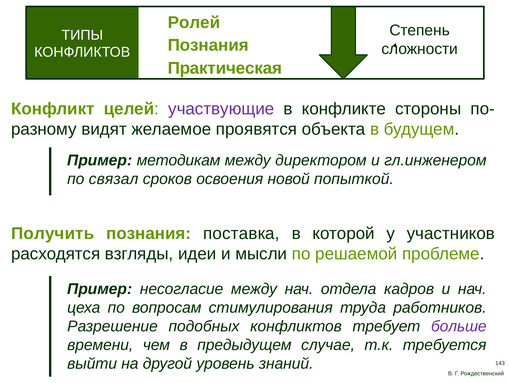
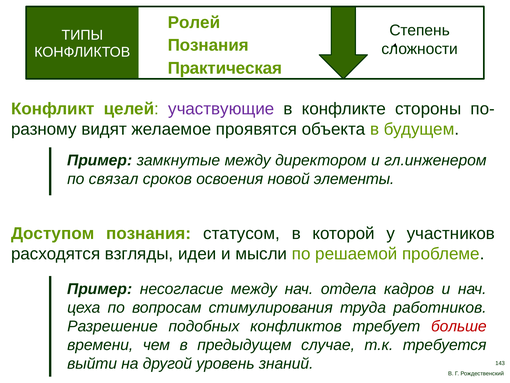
методикам: методикам -> замкнутые (178, 160)
попыткой: попыткой -> элементы (354, 179)
Получить: Получить -> Доступом (53, 233)
поставка: поставка -> статусом (242, 233)
больше colour: purple -> red (459, 326)
